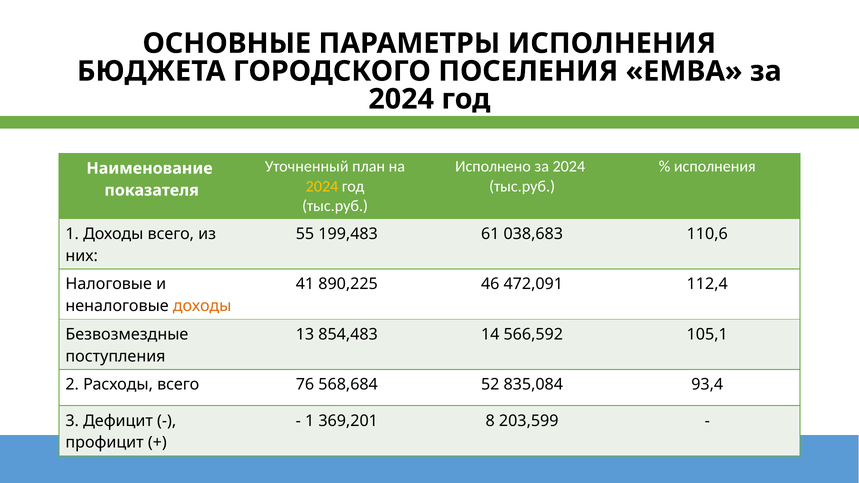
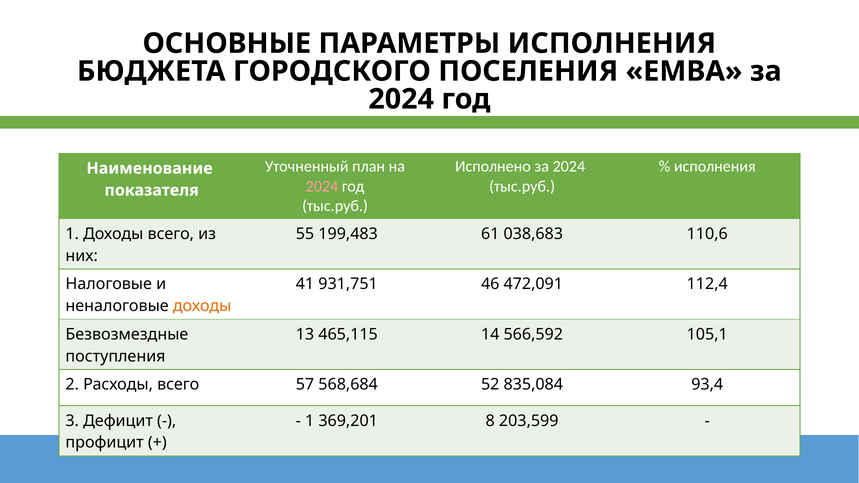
2024 colour: yellow -> pink (322, 186)
890,225: 890,225 -> 931,751 (348, 284)
854,483: 854,483 -> 465,115 (348, 335)
76: 76 -> 57 (305, 385)
